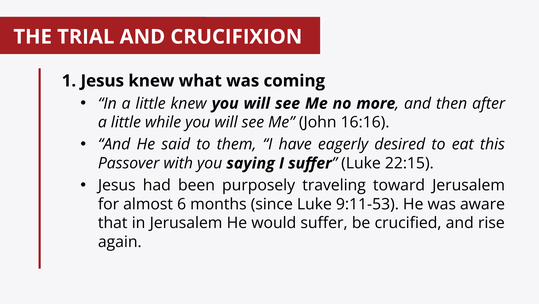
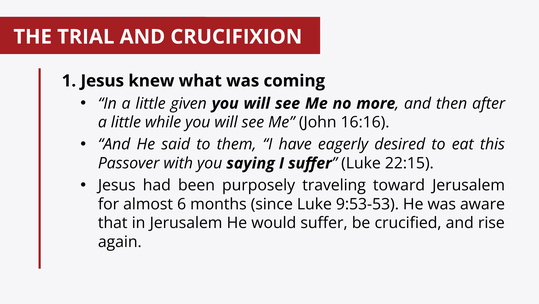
little knew: knew -> given (189, 104)
9:11-53: 9:11-53 -> 9:53-53 (367, 204)
